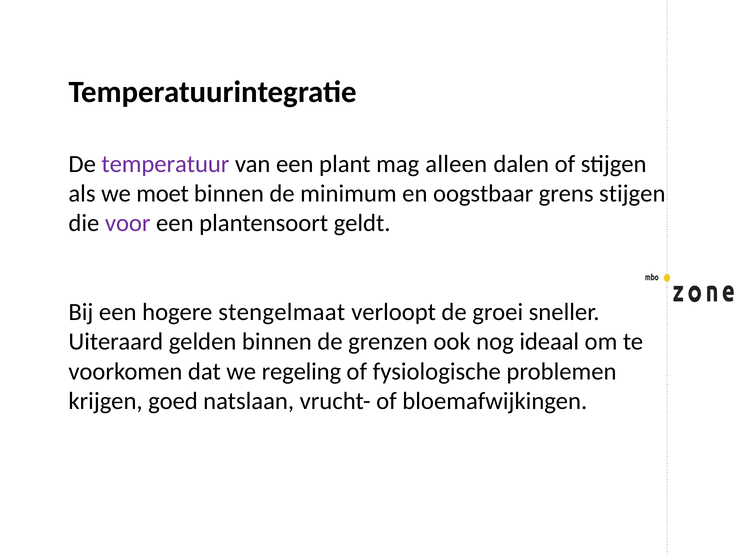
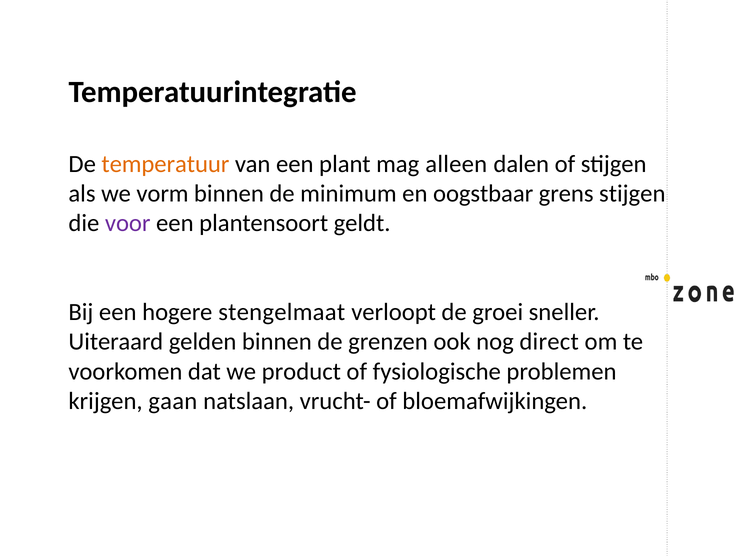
temperatuur colour: purple -> orange (165, 164)
moet: moet -> vorm (163, 193)
ideaal: ideaal -> direct (549, 342)
regeling: regeling -> product (301, 371)
goed: goed -> gaan (173, 401)
